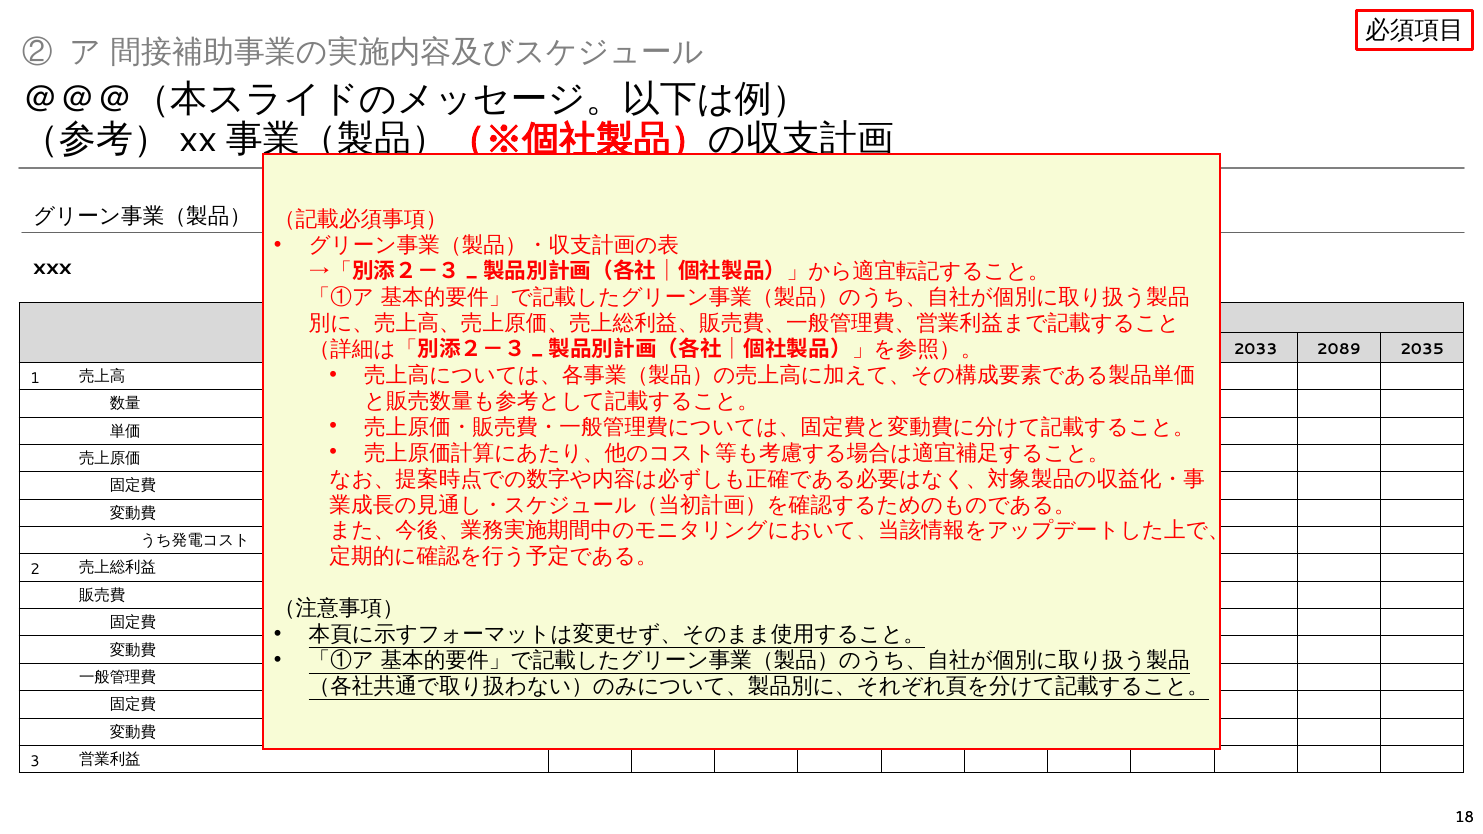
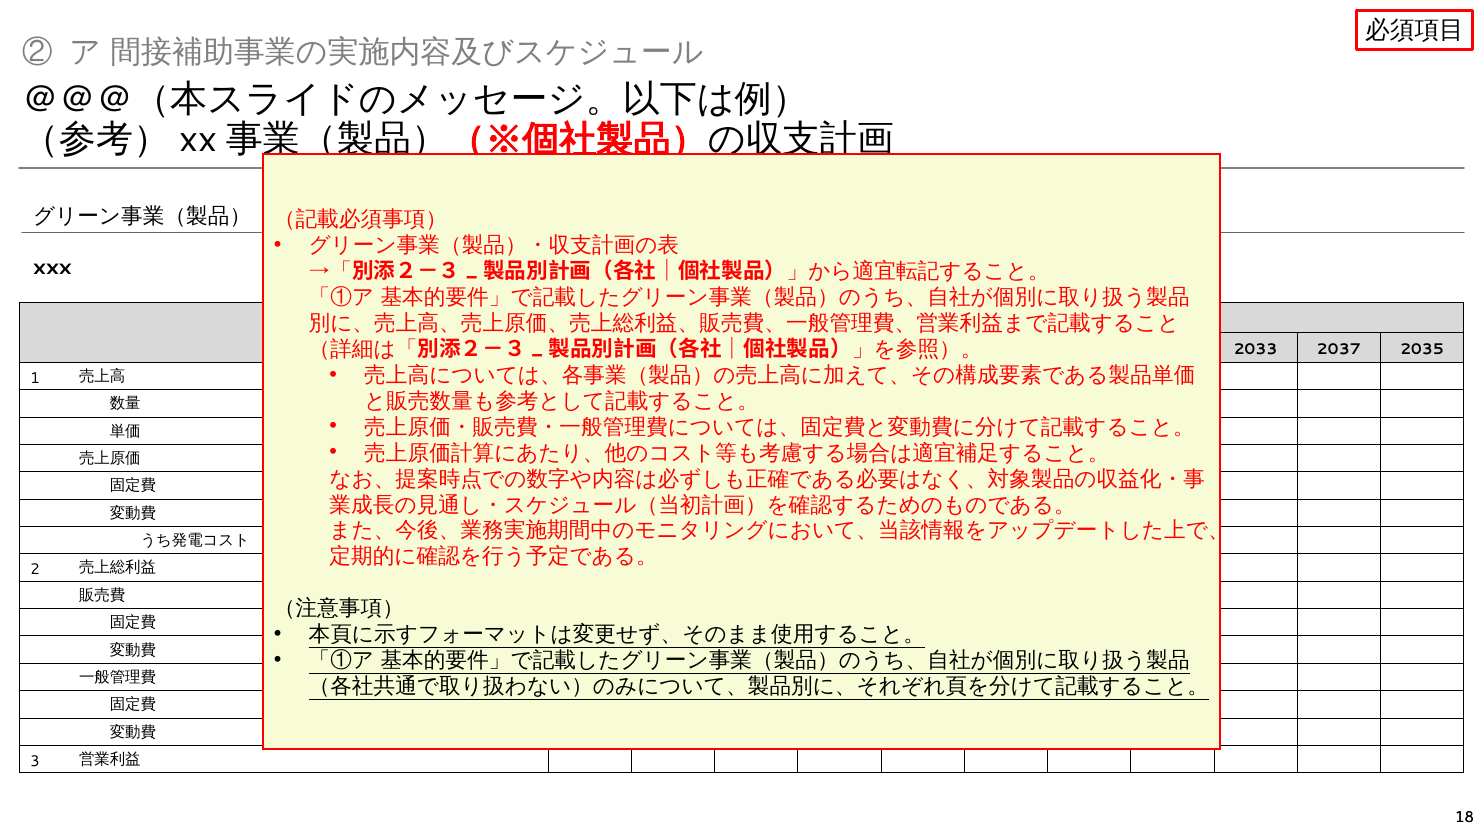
2089: 2089 -> 2037 (1339, 350)
